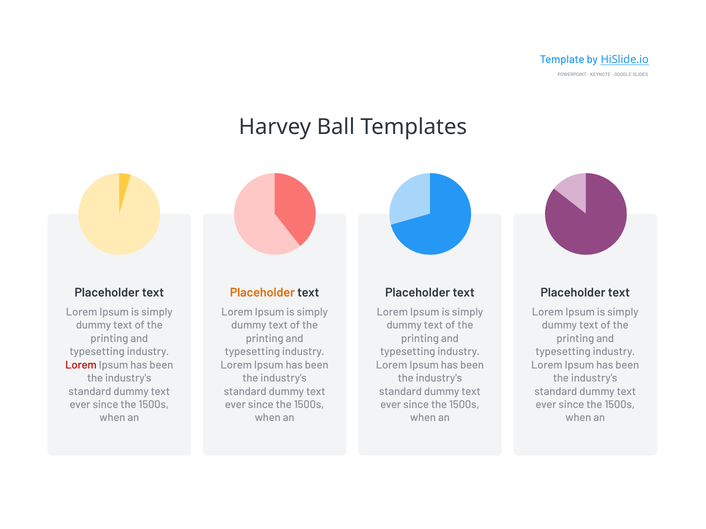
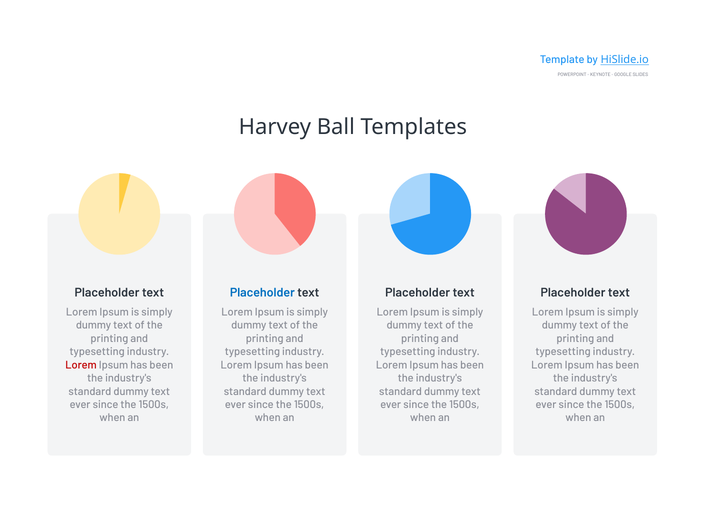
Placeholder colour: orange -> blue (262, 293)
